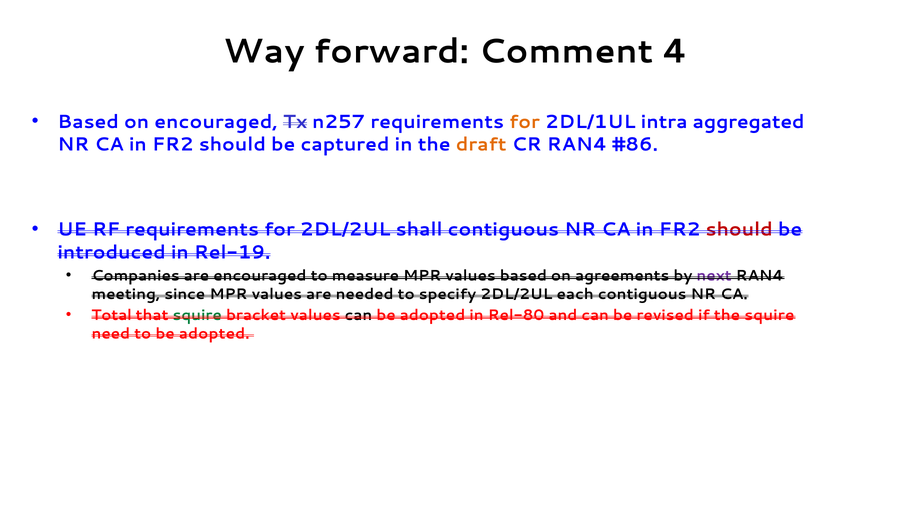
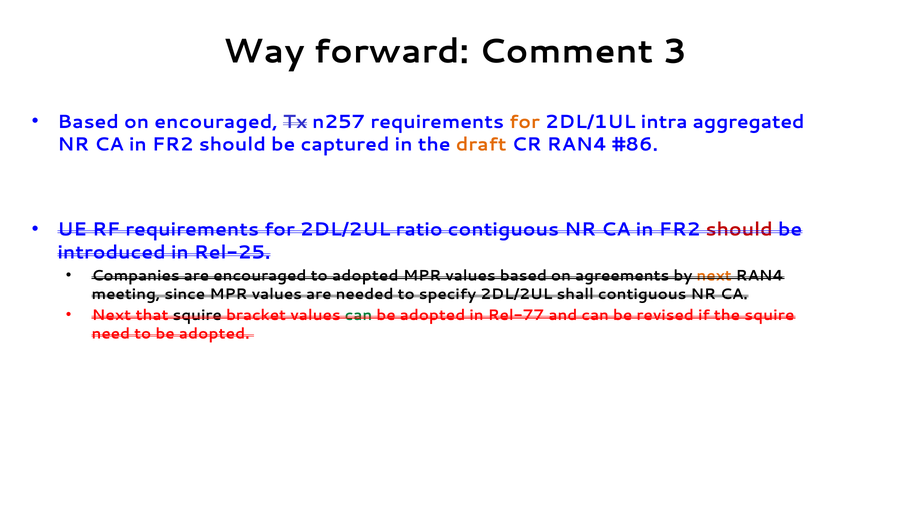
4: 4 -> 3 (675, 51)
shall: shall -> ratio (419, 229)
Rel-19: Rel-19 -> Rel-25 (232, 252)
to measure: measure -> adopted (365, 275)
next colour: purple -> orange (714, 275)
each: each -> shall (575, 294)
Total: Total -> Next (111, 315)
squire colour: green -> black (197, 315)
can colour: black -> green (358, 315)
Rel-80: Rel-80 -> Rel-77 (516, 315)
